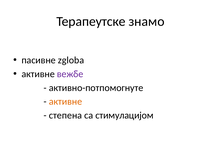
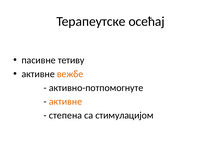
знамо: знамо -> осећај (147, 21)
zgloba: zgloba -> тетиву (71, 60)
вежбе colour: purple -> orange (70, 74)
